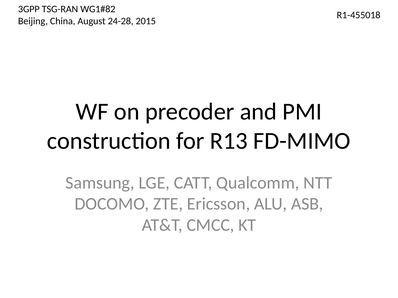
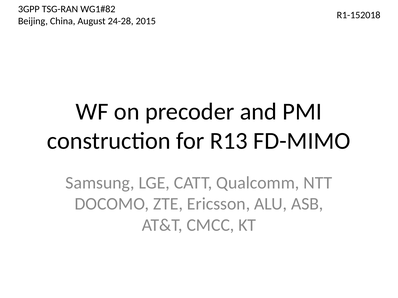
R1-455018: R1-455018 -> R1-152018 (359, 15)
